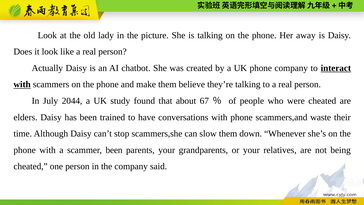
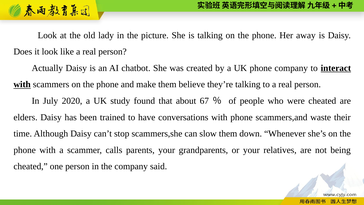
2044: 2044 -> 2020 (72, 101)
scammer been: been -> calls (114, 150)
